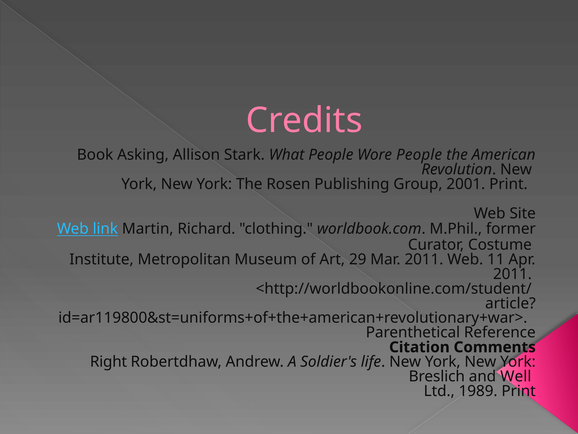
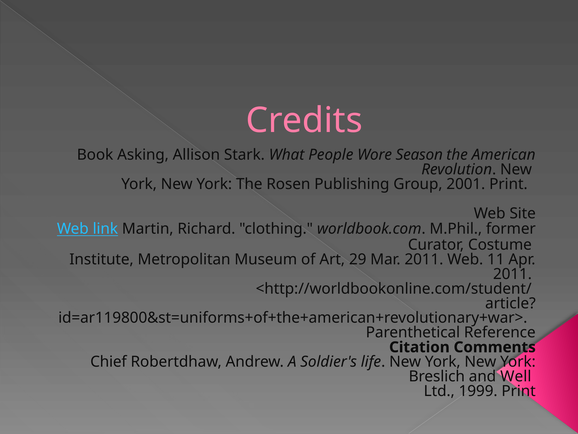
Wore People: People -> Season (419, 155)
Right: Right -> Chief (108, 361)
1989: 1989 -> 1999 (478, 391)
